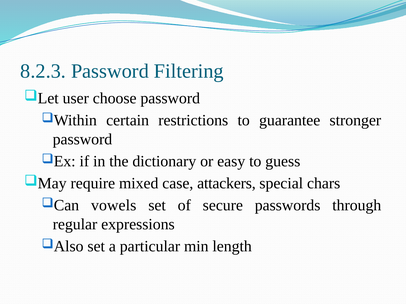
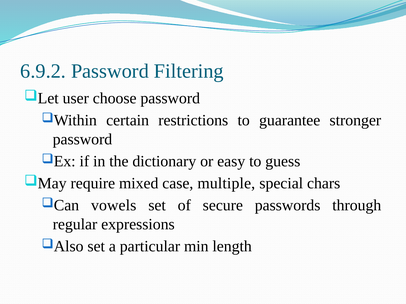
8.2.3: 8.2.3 -> 6.9.2 (43, 71)
attackers: attackers -> multiple (226, 184)
